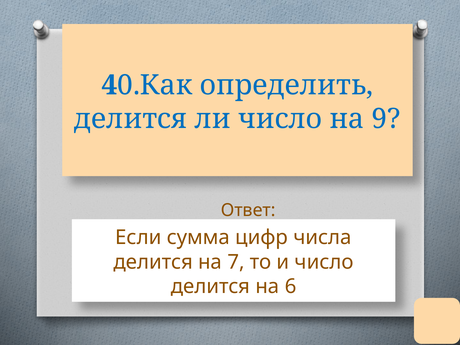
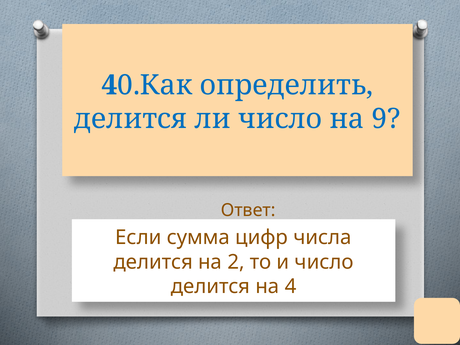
7: 7 -> 2 (236, 262)
6: 6 -> 4 (291, 286)
